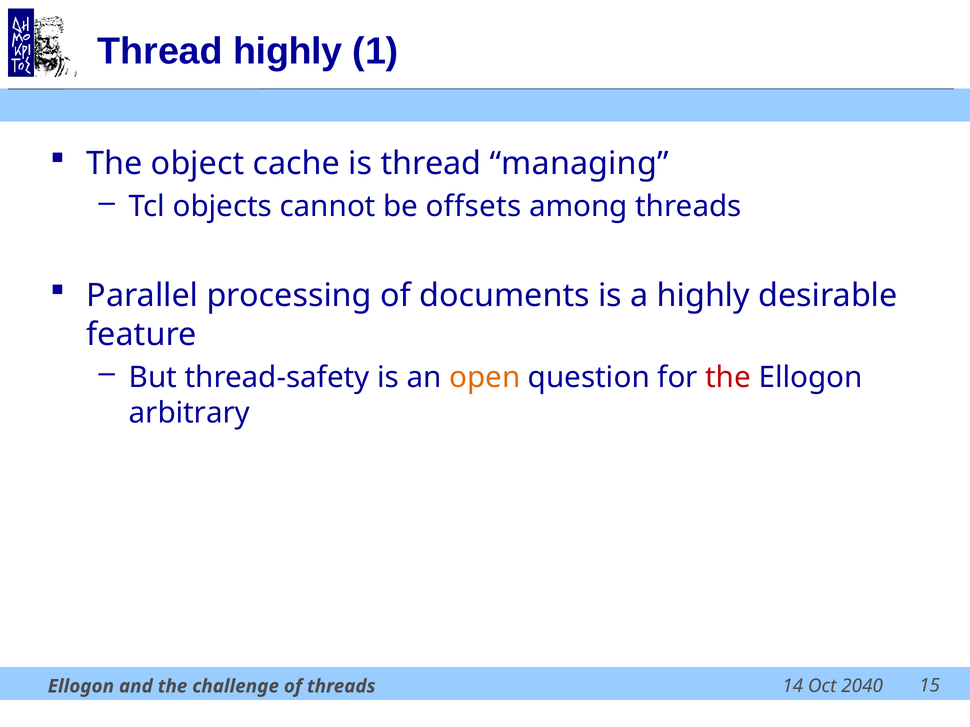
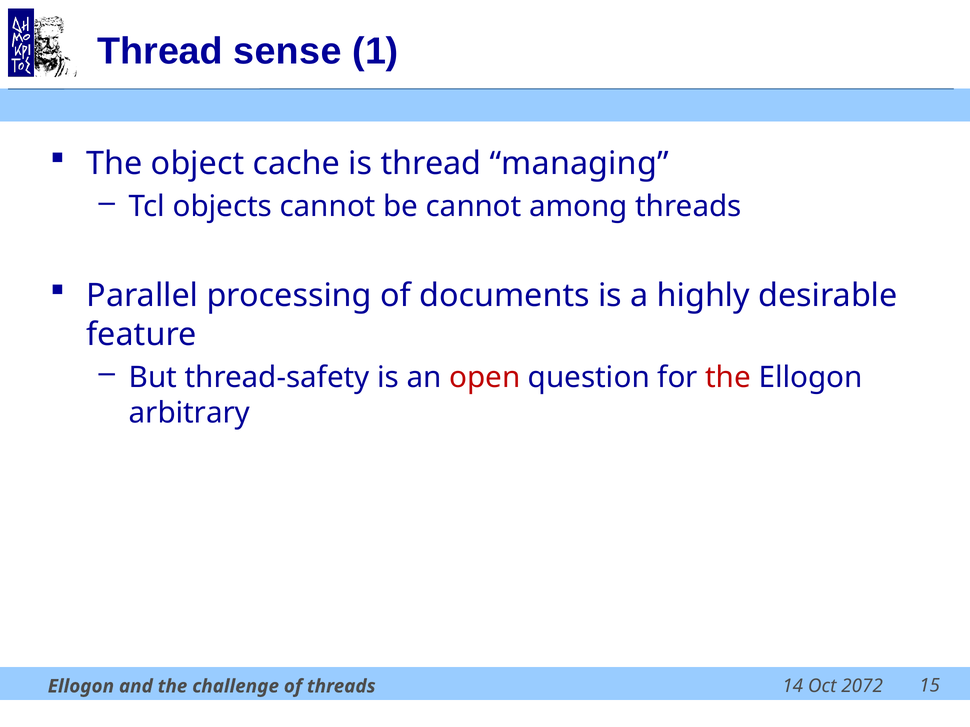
Thread highly: highly -> sense (287, 51)
be offsets: offsets -> cannot (474, 207)
open colour: orange -> red (485, 378)
2040: 2040 -> 2072 (862, 687)
